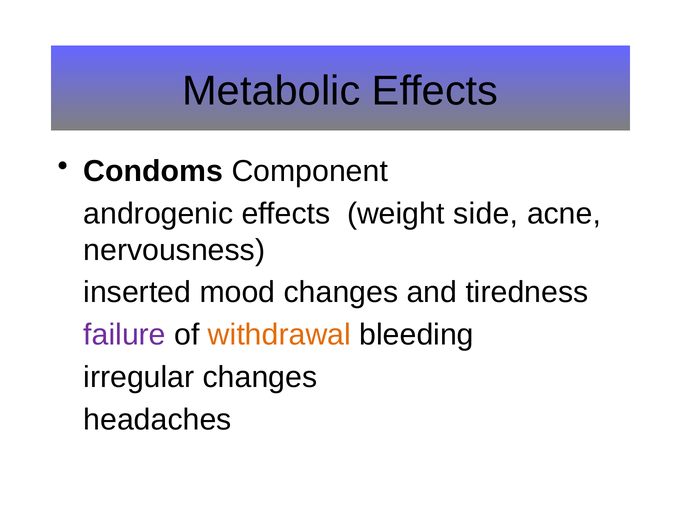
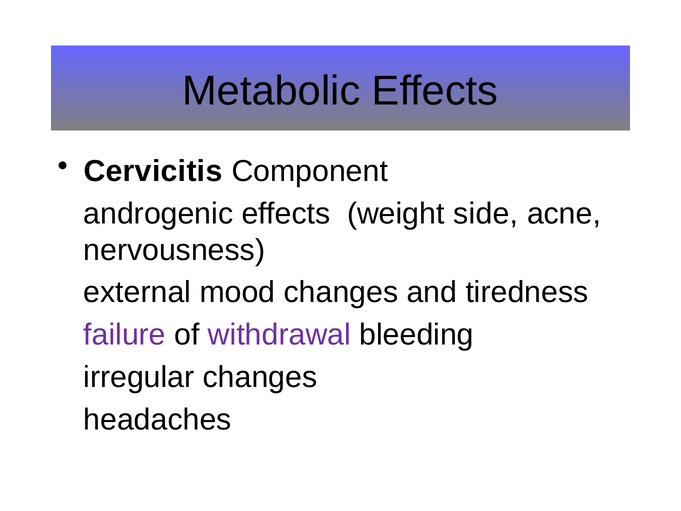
Condoms: Condoms -> Cervicitis (153, 171)
inserted: inserted -> external (137, 292)
withdrawal colour: orange -> purple (279, 335)
